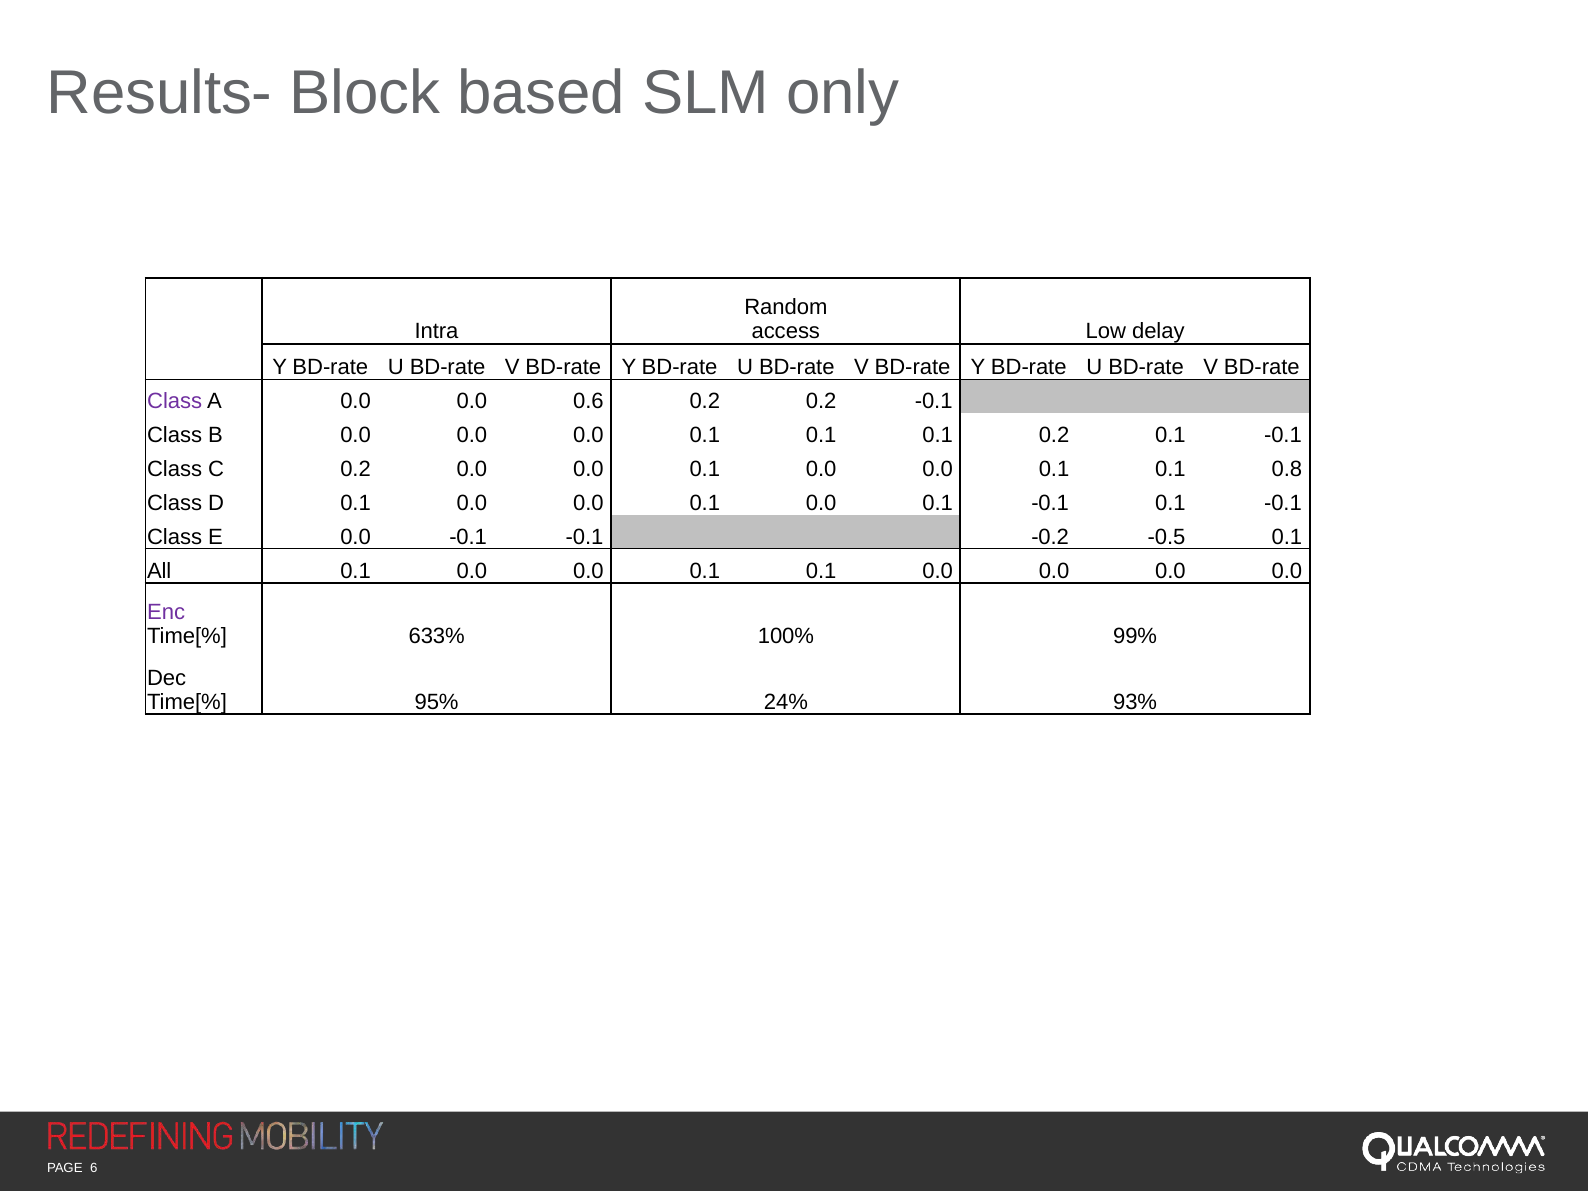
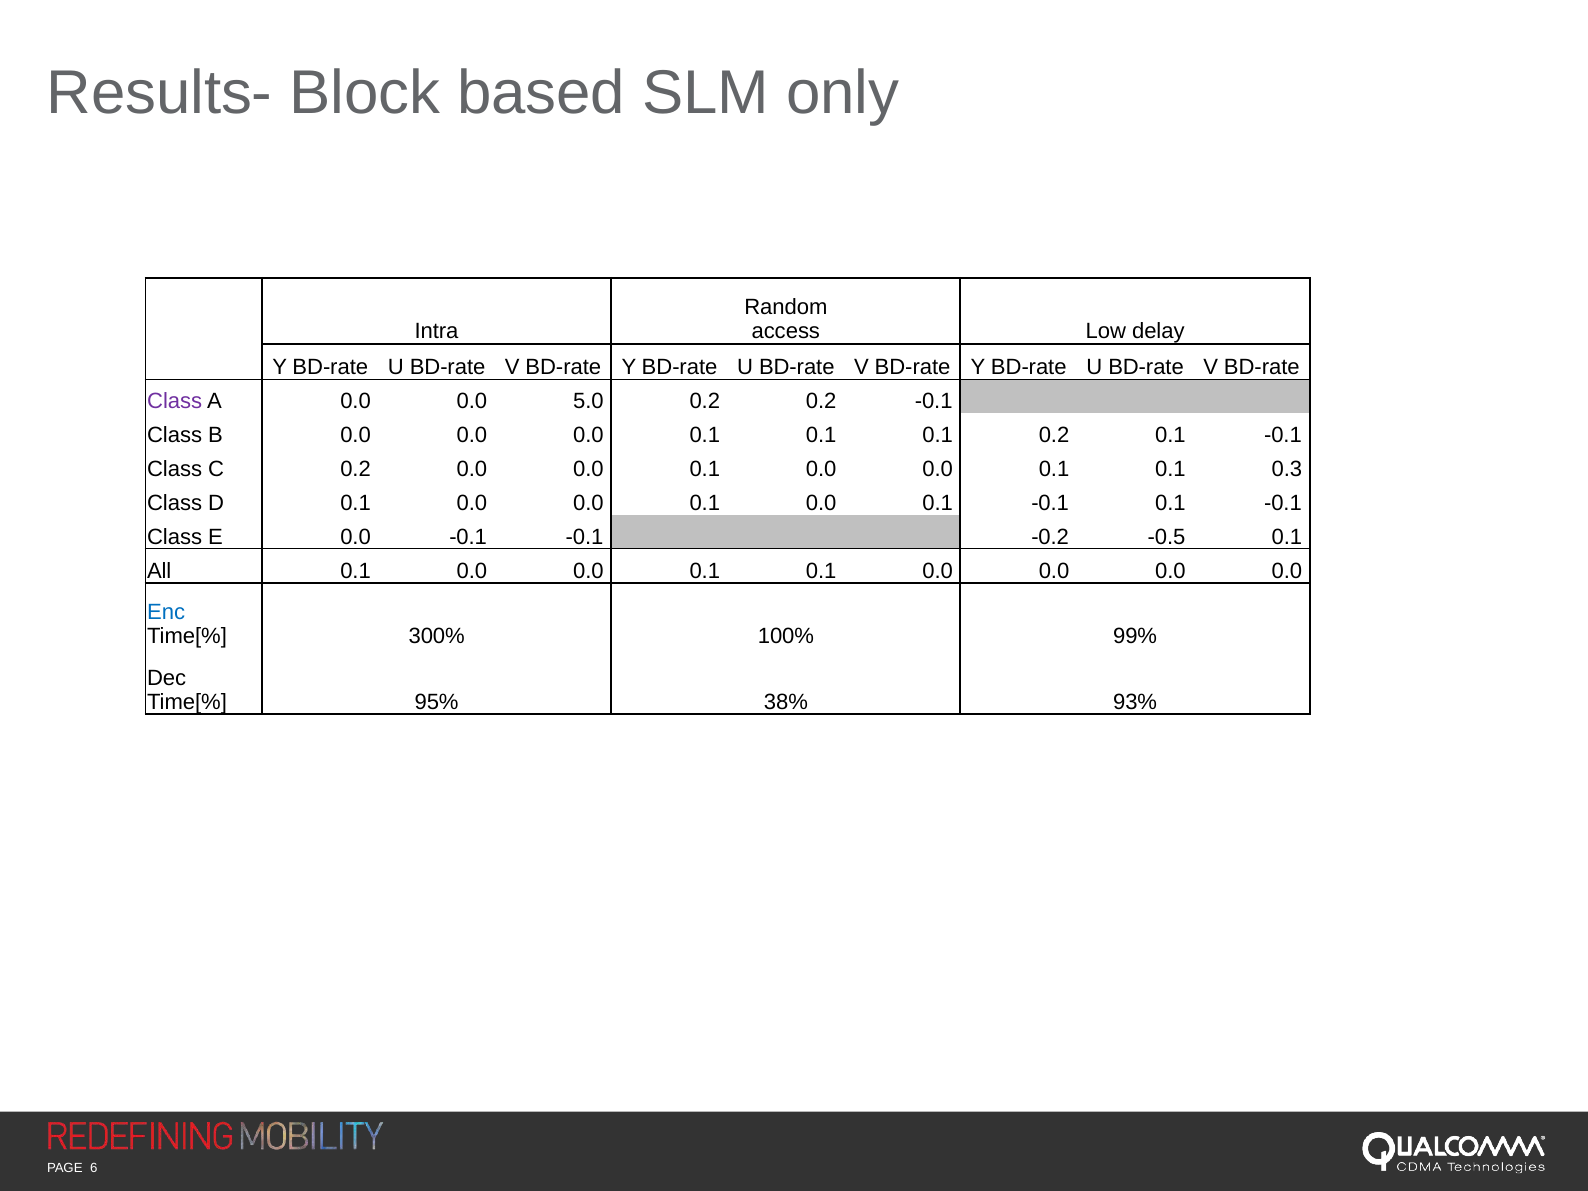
0.6: 0.6 -> 5.0 (588, 401)
0.8: 0.8 -> 0.3 (1287, 469)
Enc colour: purple -> blue (166, 612)
633%: 633% -> 300% (437, 637)
24%: 24% -> 38% (786, 702)
